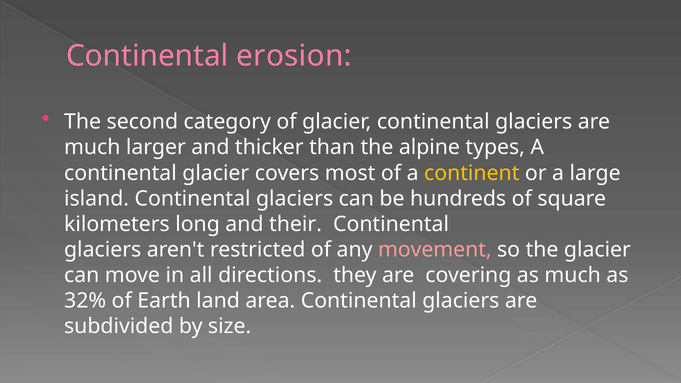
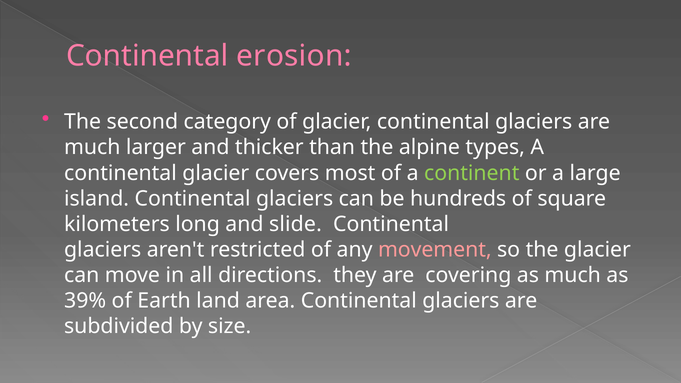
continent colour: yellow -> light green (472, 173)
their: their -> slide (295, 224)
32%: 32% -> 39% (85, 301)
